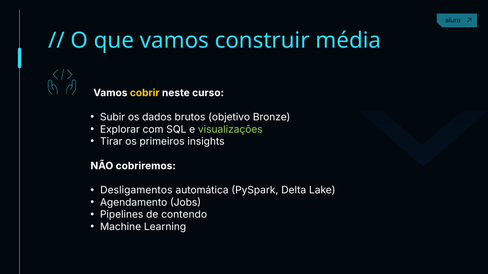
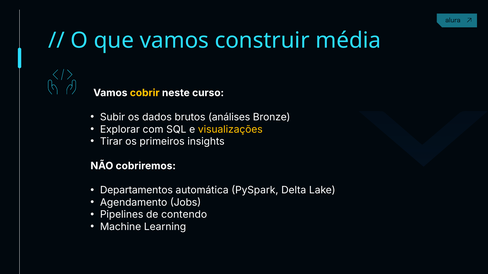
objetivo: objetivo -> análises (229, 117)
visualizações colour: light green -> yellow (230, 130)
Desligamentos: Desligamentos -> Departamentos (136, 191)
